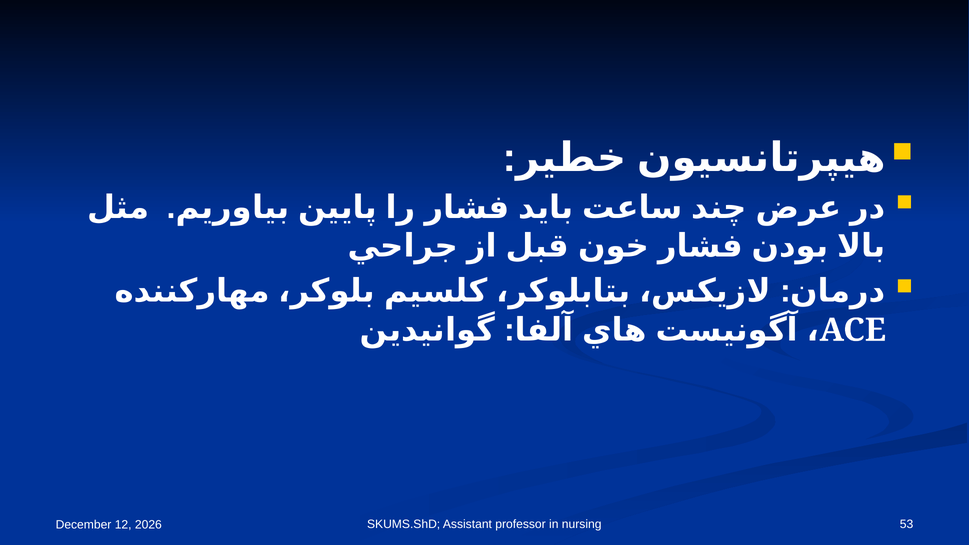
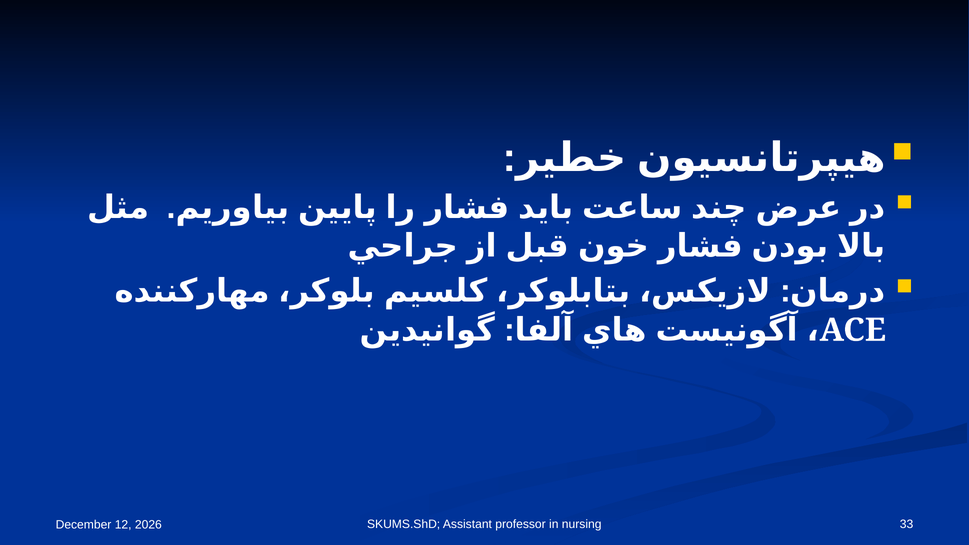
53: 53 -> 33 (907, 524)
